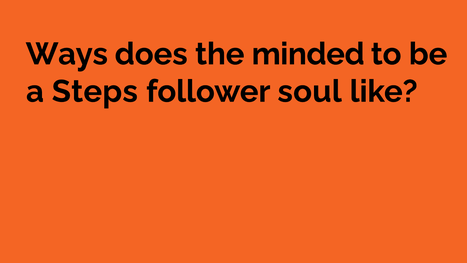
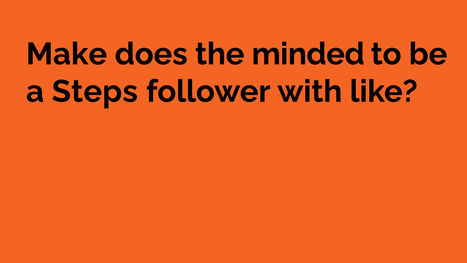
Ways: Ways -> Make (67, 54)
soul: soul -> with (310, 91)
